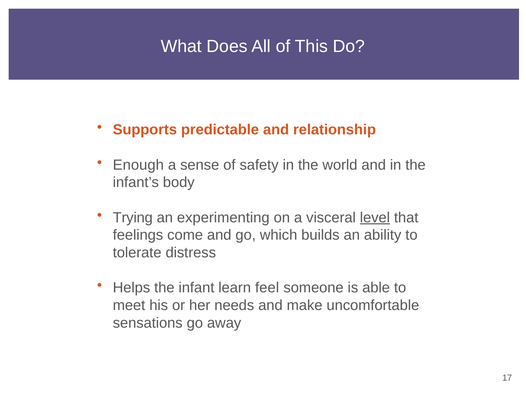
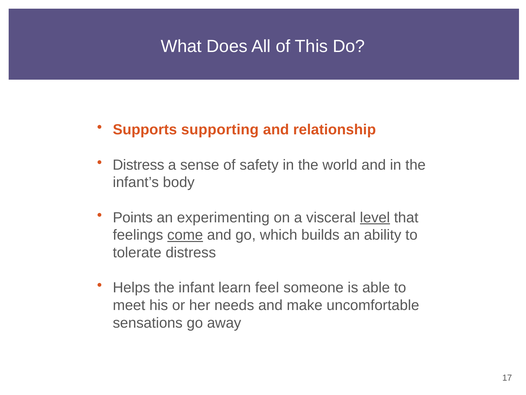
predictable: predictable -> supporting (220, 130)
Enough: Enough -> Distress (138, 165)
Trying: Trying -> Points (133, 217)
come underline: none -> present (185, 235)
